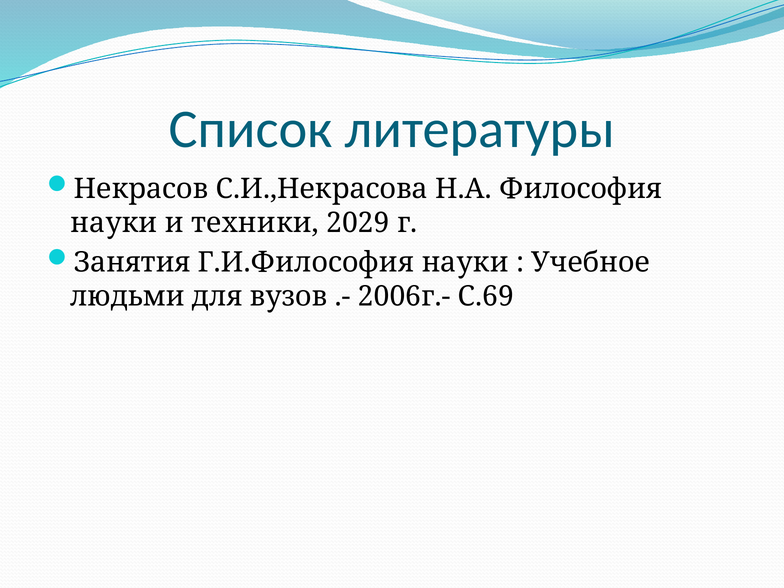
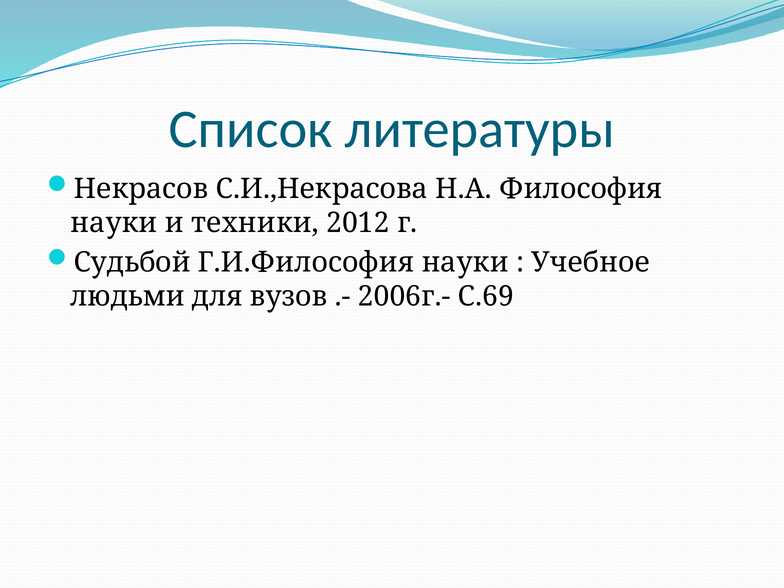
2029: 2029 -> 2012 (358, 223)
Занятия: Занятия -> Судьбой (132, 262)
